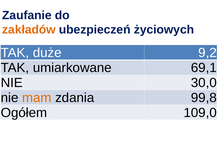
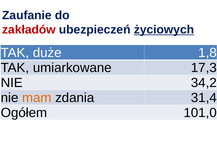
zakładów colour: orange -> red (29, 30)
życiowych underline: none -> present (164, 30)
9,2: 9,2 -> 1,8 (208, 53)
69,1: 69,1 -> 17,3 (204, 68)
30,0: 30,0 -> 34,2 (204, 83)
99,8: 99,8 -> 31,4 (204, 98)
109,0: 109,0 -> 101,0 (200, 113)
